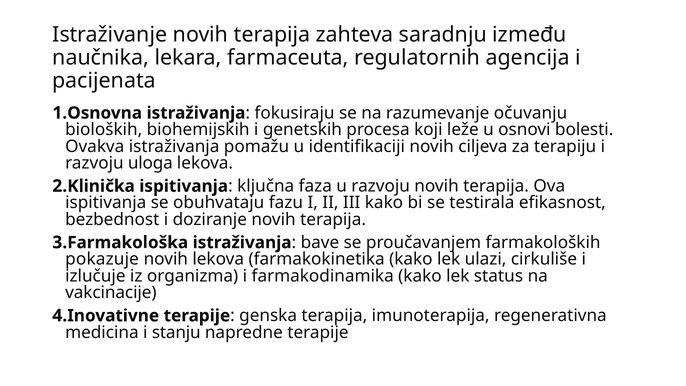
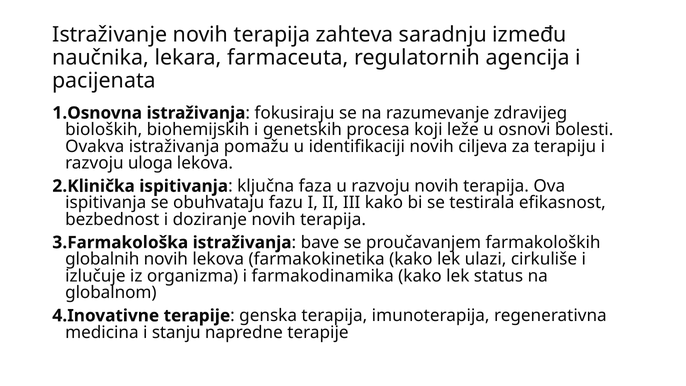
očuvanju: očuvanju -> zdravijeg (531, 113)
pokazuje: pokazuje -> globalnih (102, 259)
vakcinacije: vakcinacije -> globalnom (111, 293)
